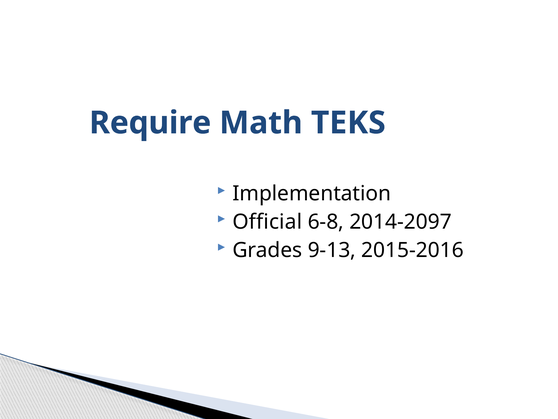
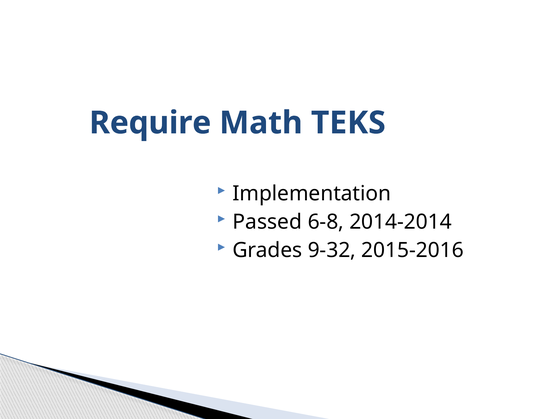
Official: Official -> Passed (267, 222)
2014-2097: 2014-2097 -> 2014-2014 (401, 222)
9-13: 9-13 -> 9-32 (332, 250)
